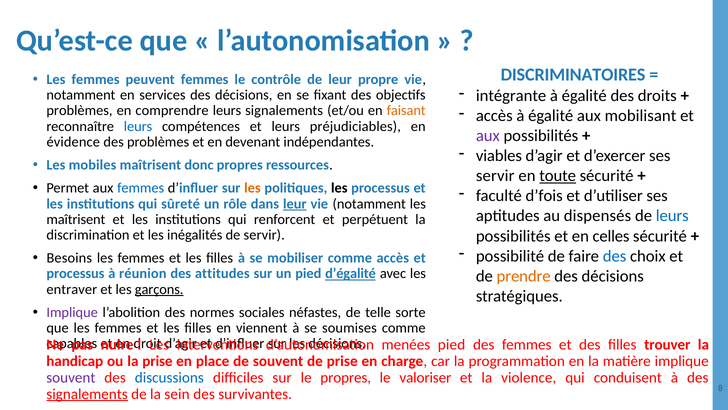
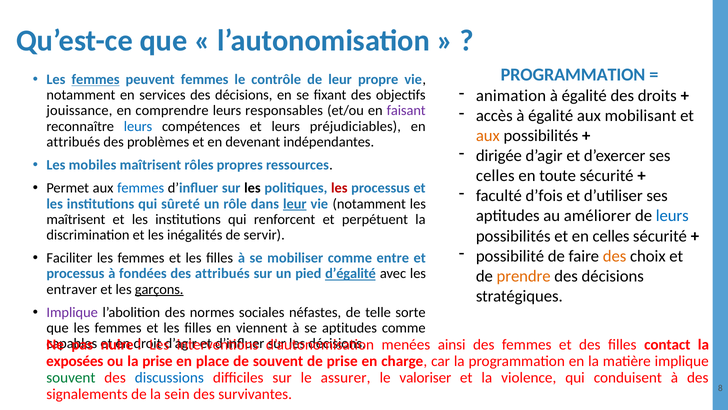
DISCRIMINATOIRES: DISCRIMINATOIRES -> PROGRAMMATION (573, 75)
femmes underline: none -> present (96, 79)
intégrante: intégrante -> animation (511, 96)
problèmes: problèmes -> jouissance (79, 111)
leurs signalements: signalements -> responsables (284, 111)
faisant colour: orange -> purple (406, 111)
aux colour: purple -> orange (488, 136)
évidence: évidence -> attribués (73, 142)
viables: viables -> dirigée (499, 156)
donc: donc -> rôles (199, 165)
servir: servir -> celles (495, 176)
toute underline: present -> none (558, 176)
les colour: orange -> black (252, 188)
les colour: black -> red (339, 188)
dispensés: dispensés -> améliorer (597, 216)
des colour: blue -> orange (615, 256)
Besoins: Besoins -> Faciliter (69, 258)
comme accès: accès -> entre (393, 258)
réunion: réunion -> fondées (143, 273)
des attitudes: attitudes -> attribués (222, 273)
se soumises: soumises -> aptitudes (349, 328)
menées pied: pied -> ainsi (452, 344)
trouver: trouver -> contact (667, 344)
handicap: handicap -> exposées (75, 361)
souvent colour: purple -> green (71, 377)
le propres: propres -> assurer (346, 377)
signalements underline: present -> none (87, 394)
